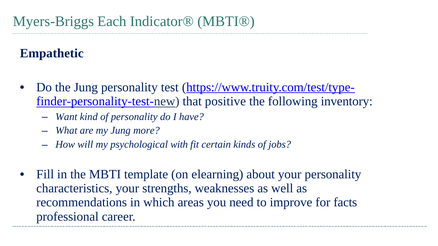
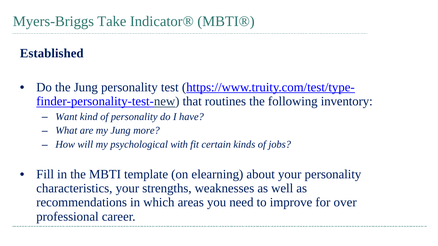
Each: Each -> Take (112, 21)
Empathetic: Empathetic -> Established (52, 53)
positive: positive -> routines (225, 102)
facts: facts -> over (345, 203)
